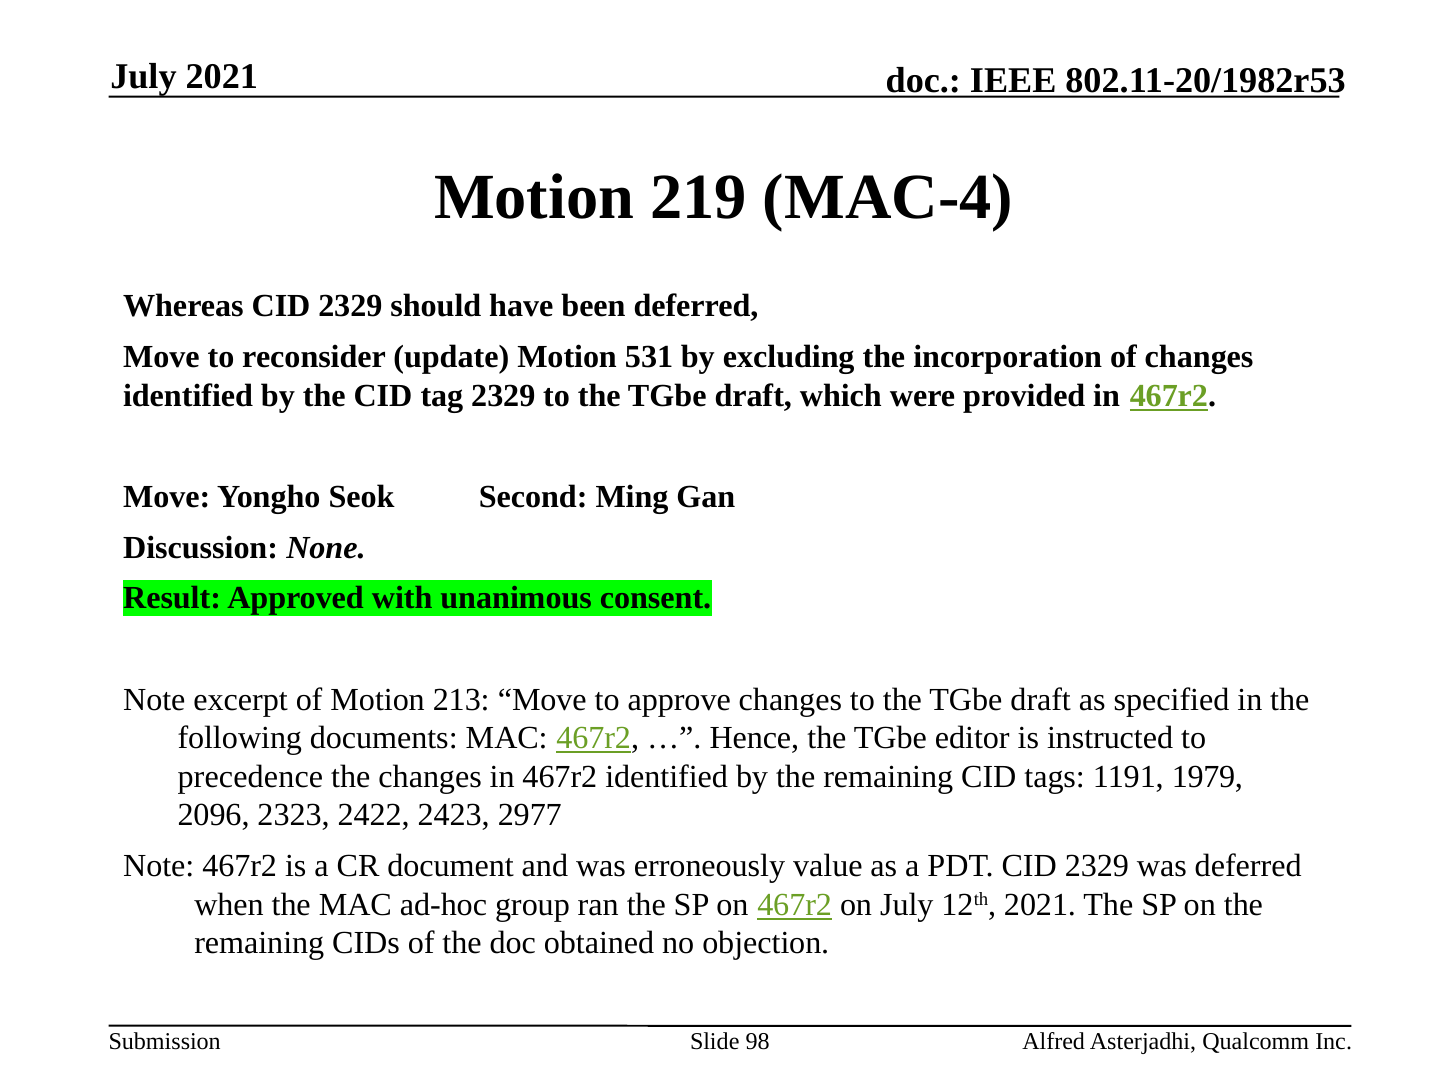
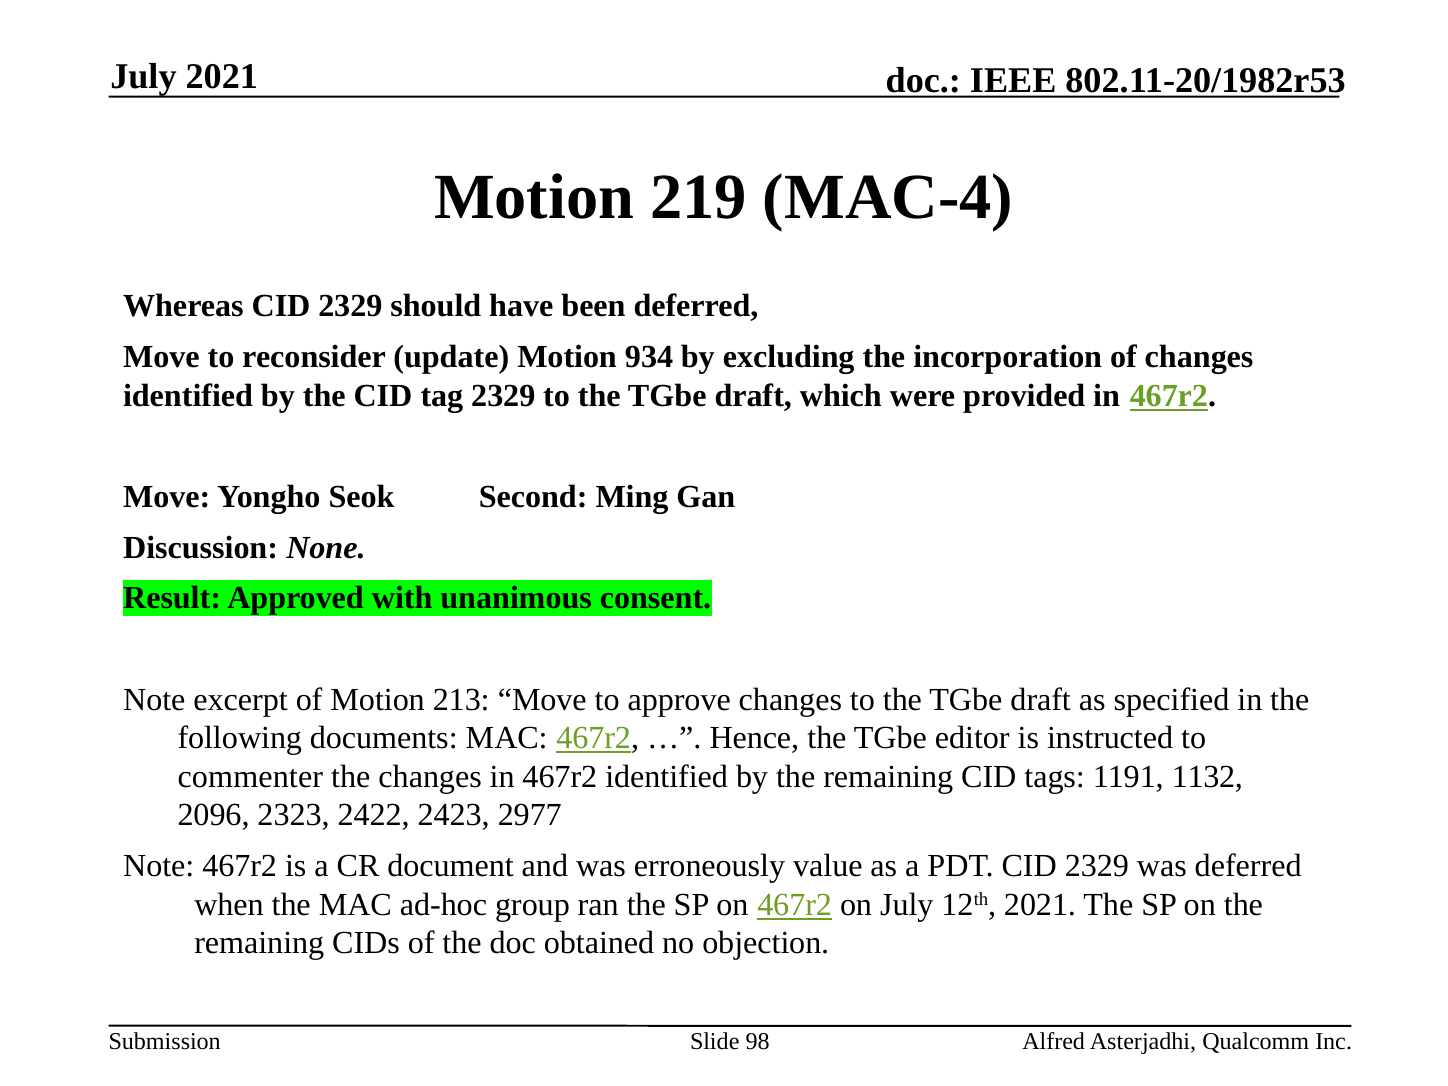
531: 531 -> 934 (649, 357)
precedence: precedence -> commenter (250, 777)
1979: 1979 -> 1132 (1207, 777)
